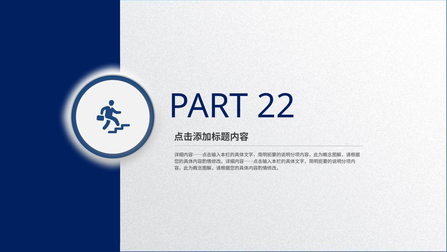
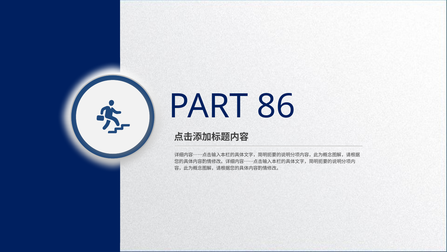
22: 22 -> 86 (276, 106)
